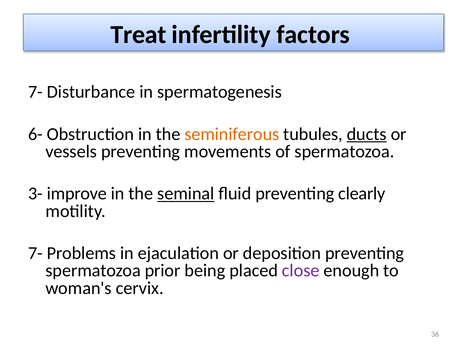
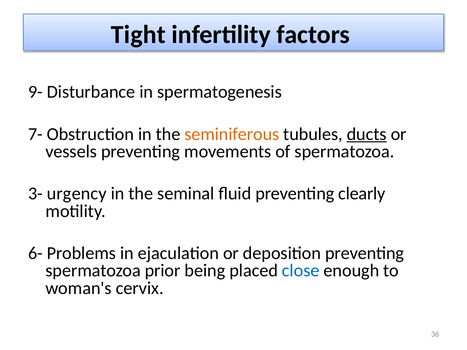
Treat: Treat -> Tight (138, 34)
7-: 7- -> 9- (35, 92)
6-: 6- -> 7- (35, 134)
improve: improve -> urgency (77, 194)
seminal underline: present -> none (186, 194)
7-: 7- -> 6- (35, 253)
close colour: purple -> blue (301, 271)
